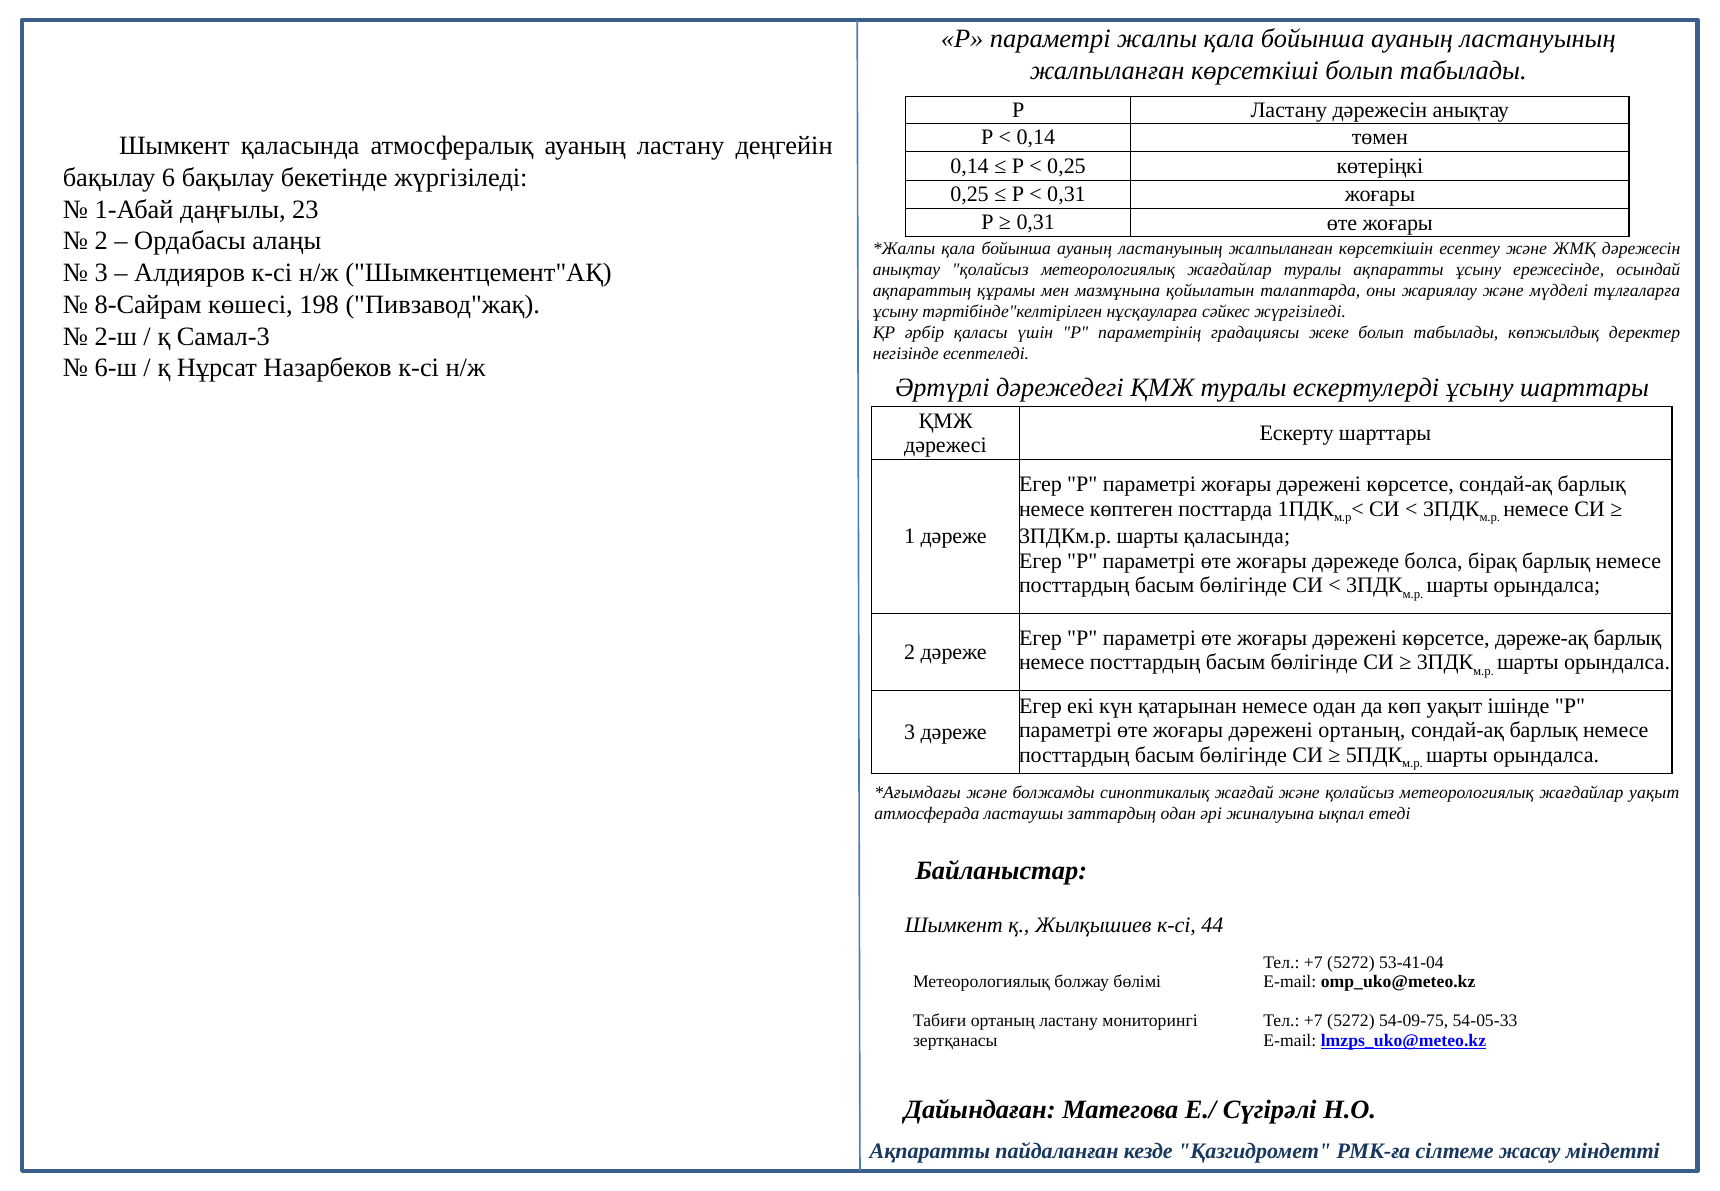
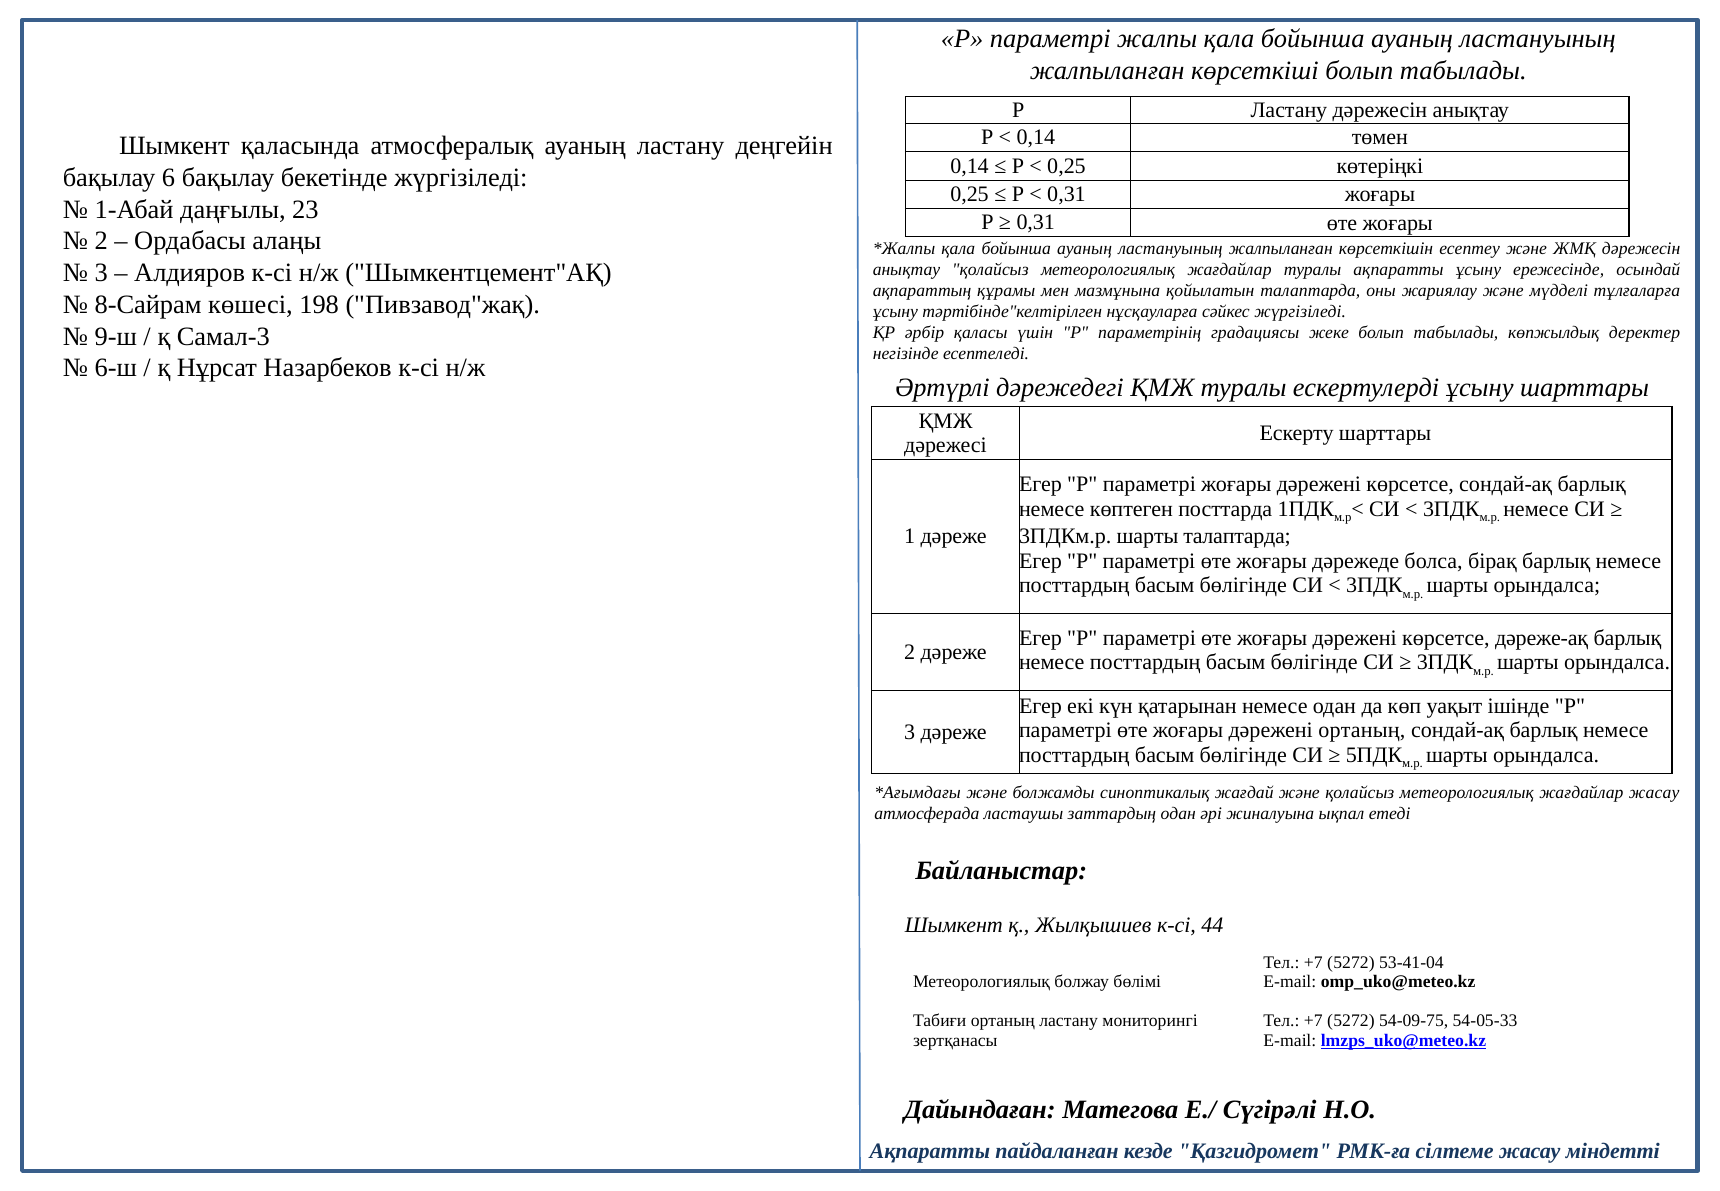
2-ш: 2-ш -> 9-ш (116, 336)
шарты қаласында: қаласында -> талаптарда (1237, 537)
жағдайлар уақыт: уақыт -> жасау (1654, 792)
